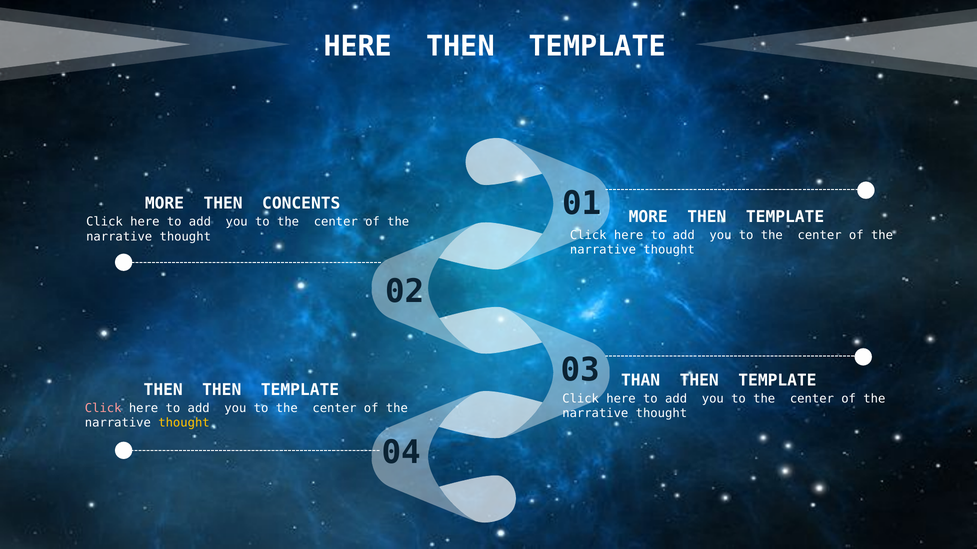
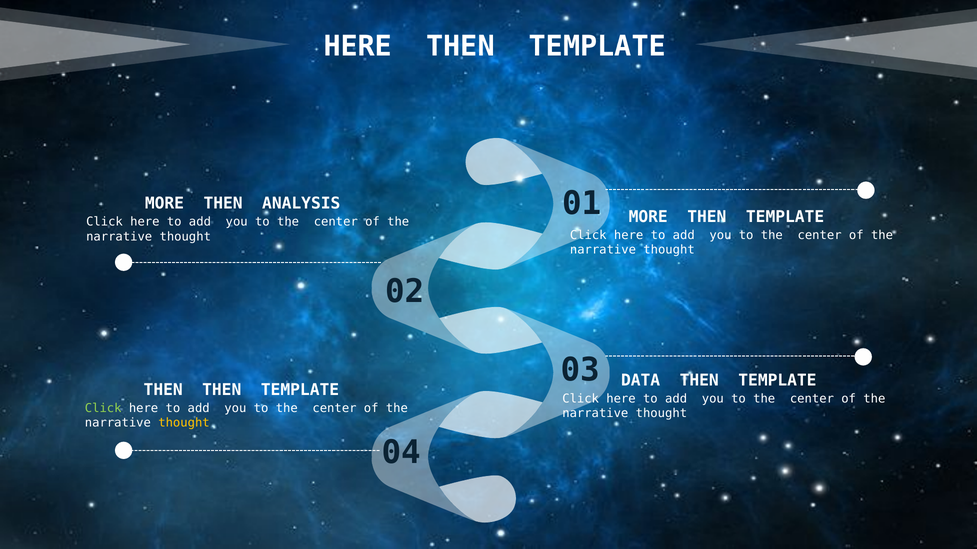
CONCENTS: CONCENTS -> ANALYSIS (301, 204)
THAN: THAN -> DATA (641, 381)
Click colour: pink -> light green (103, 409)
